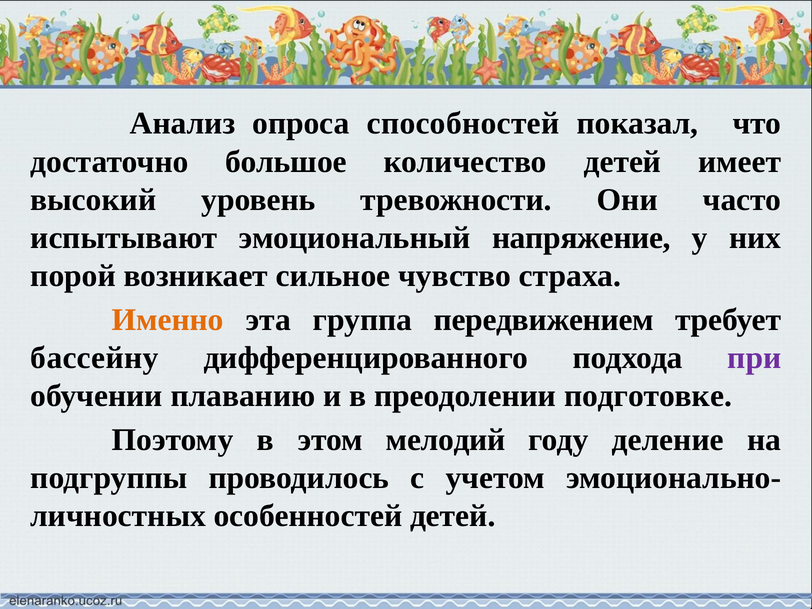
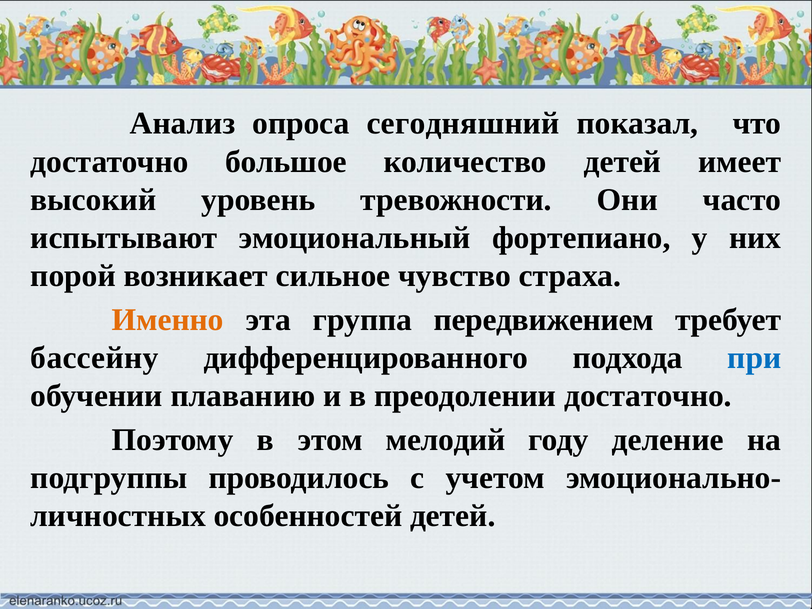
способностей: способностей -> сегодняшний (463, 123)
напряжение: напряжение -> фортепиано (581, 238)
при colour: purple -> blue (754, 358)
преодолении подготовке: подготовке -> достаточно (648, 396)
